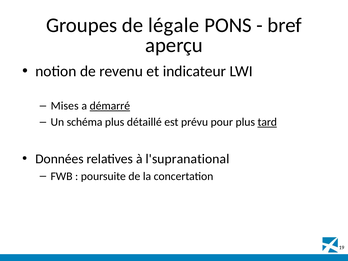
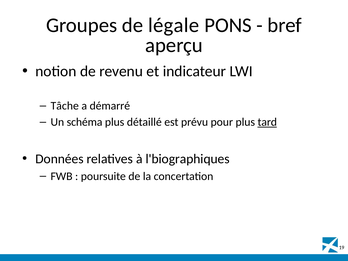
Mises: Mises -> Tâche (65, 106)
démarré underline: present -> none (110, 106)
l'supranational: l'supranational -> l'biographiques (188, 159)
